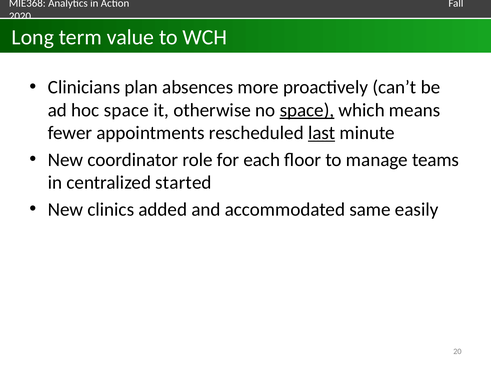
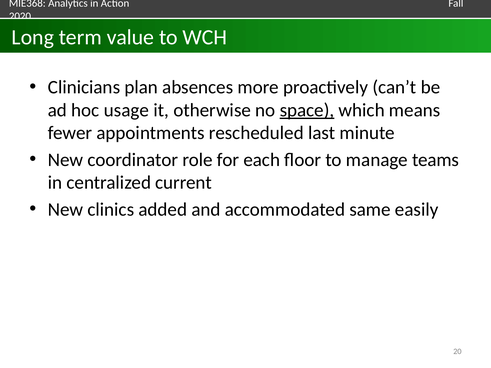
hoc space: space -> usage (126, 110)
last underline: present -> none (322, 133)
started: started -> current (184, 183)
